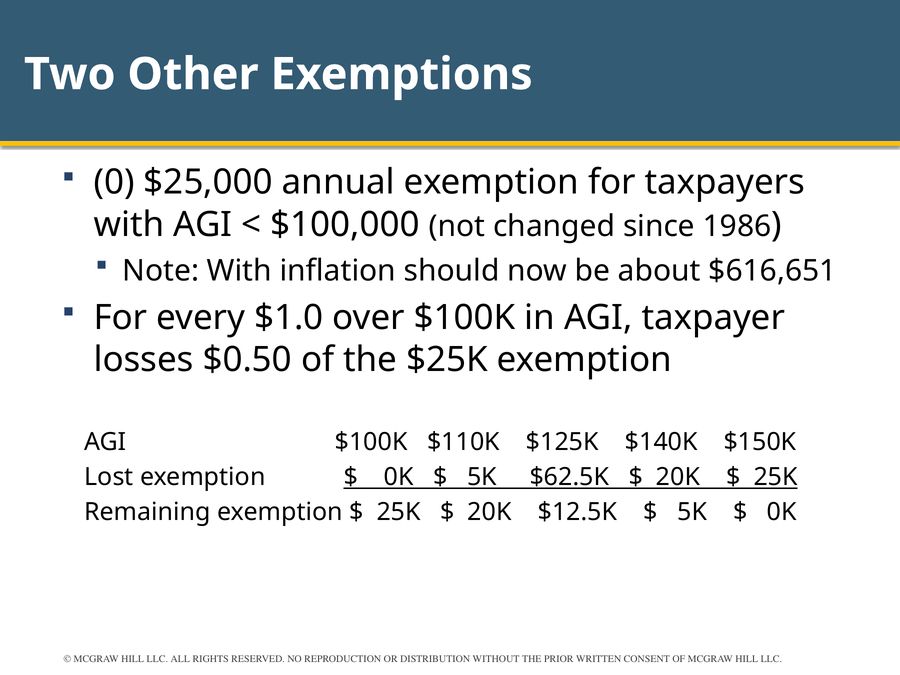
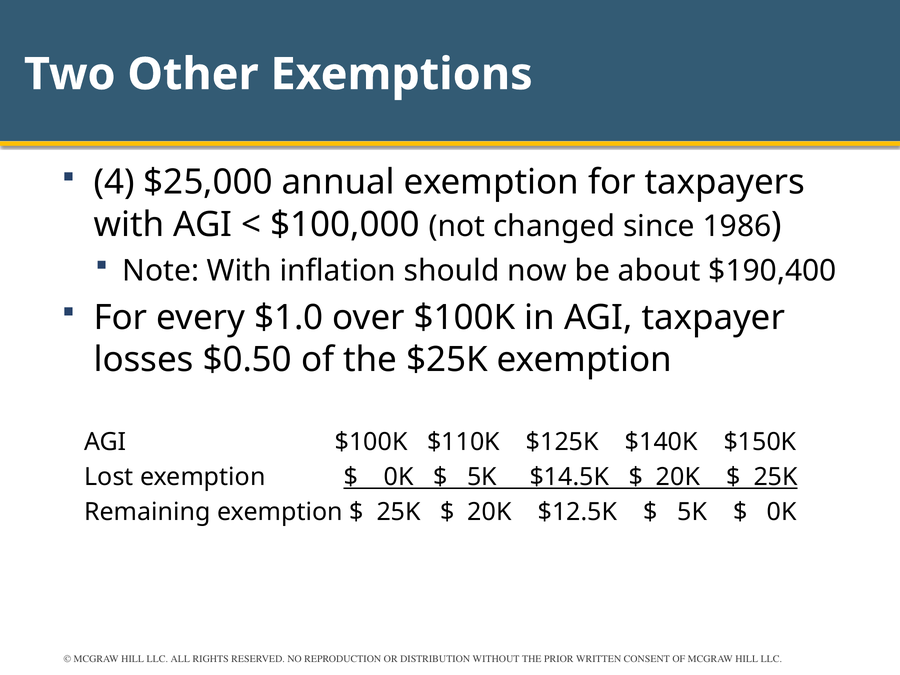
0: 0 -> 4 (114, 182)
$616,651: $616,651 -> $190,400 (773, 271)
$62.5K: $62.5K -> $14.5K (569, 477)
